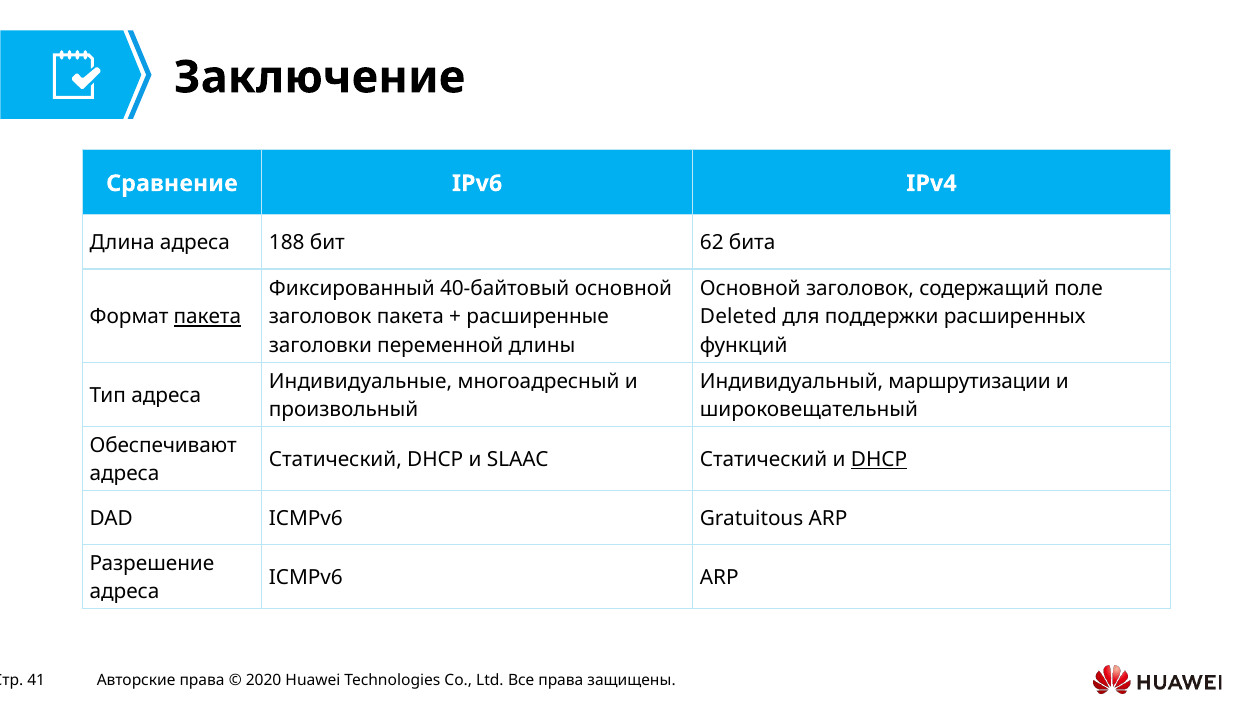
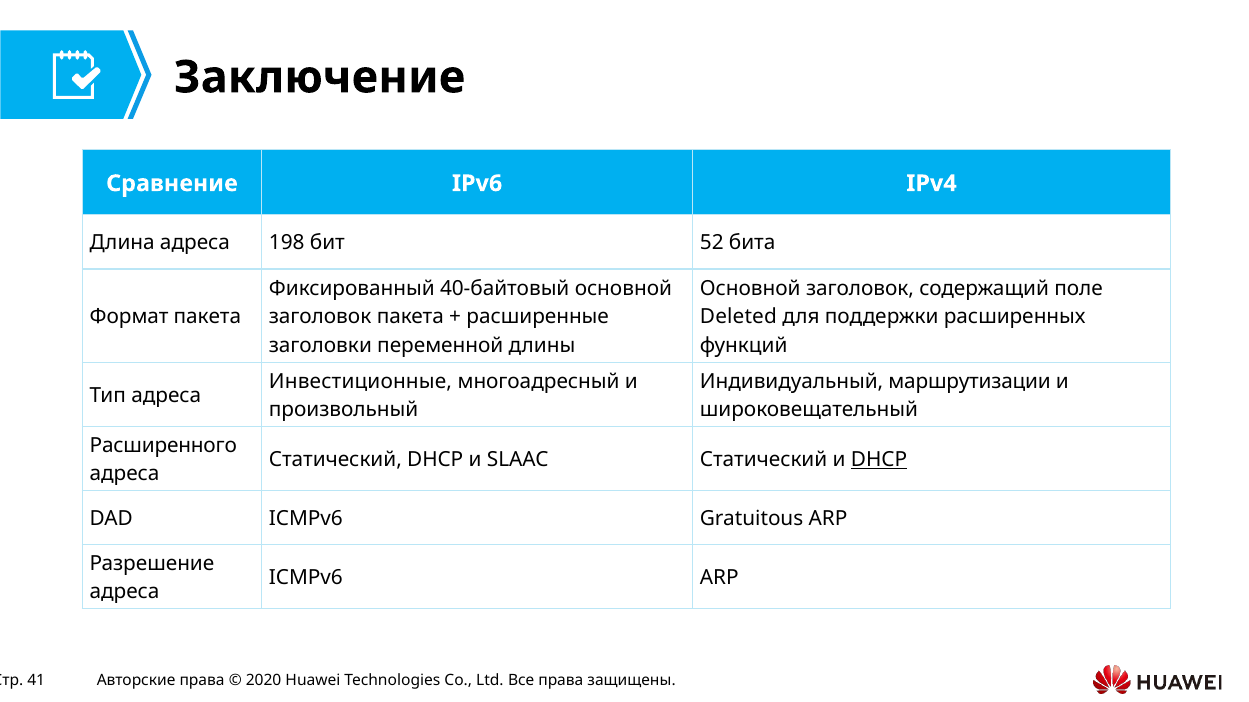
188: 188 -> 198 (287, 243)
62: 62 -> 52 (712, 243)
пакета underline: present -> none (207, 317)
Индивидуальные: Индивидуальные -> Инвестиционные (360, 382)
Обеспечивают: Обеспечивают -> Расширенного (163, 446)
